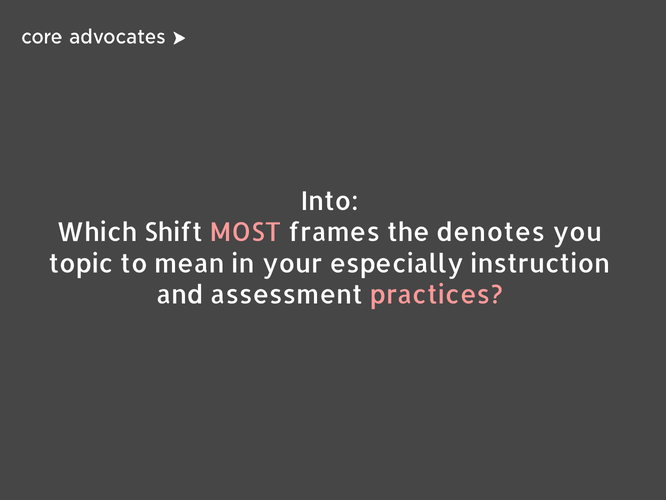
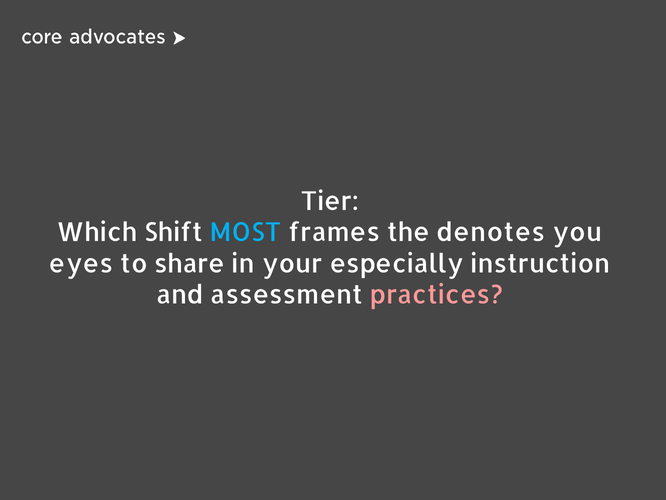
Into: Into -> Tier (330, 202)
MOST colour: pink -> light blue (246, 233)
topic: topic -> eyes (81, 264)
mean: mean -> share (190, 264)
